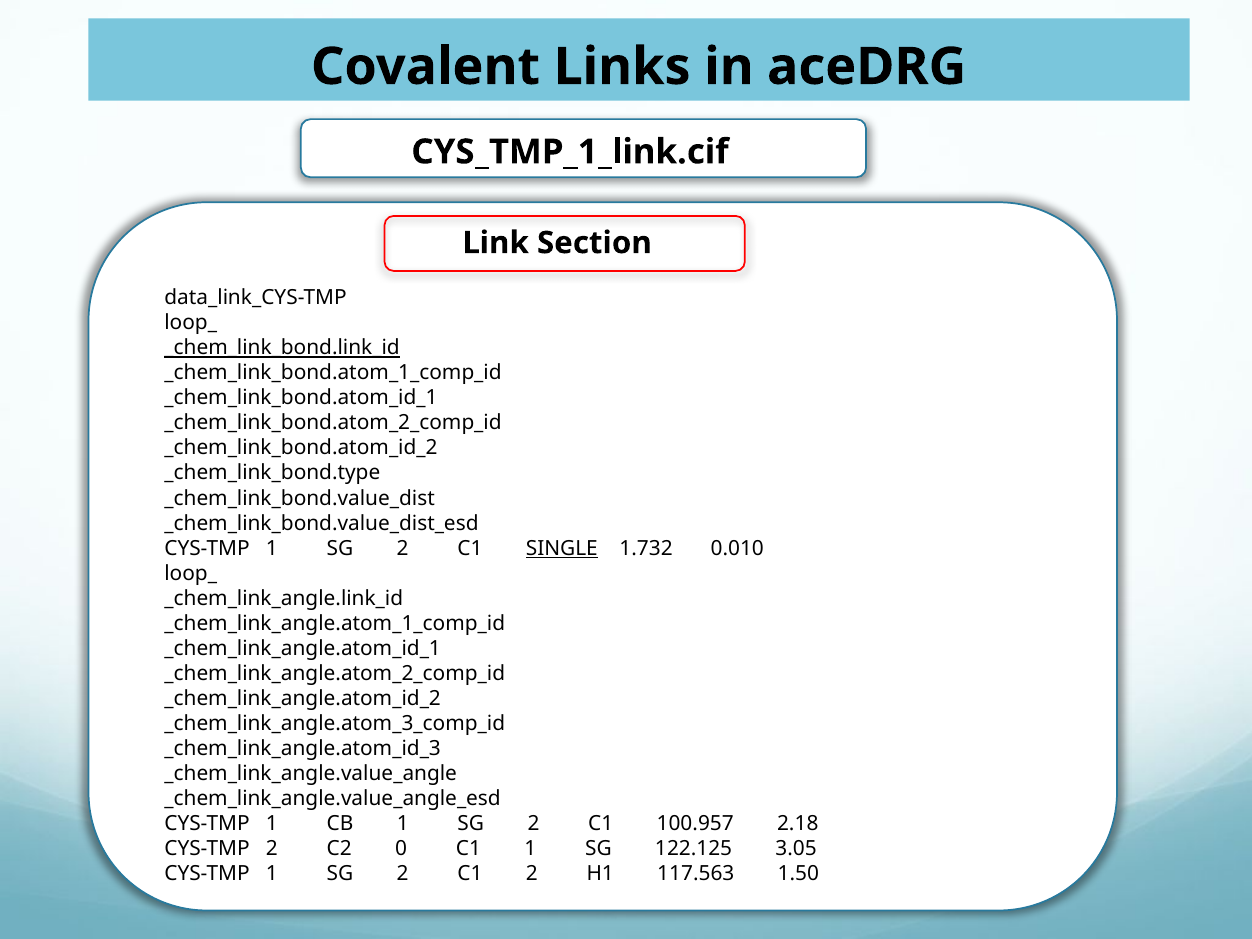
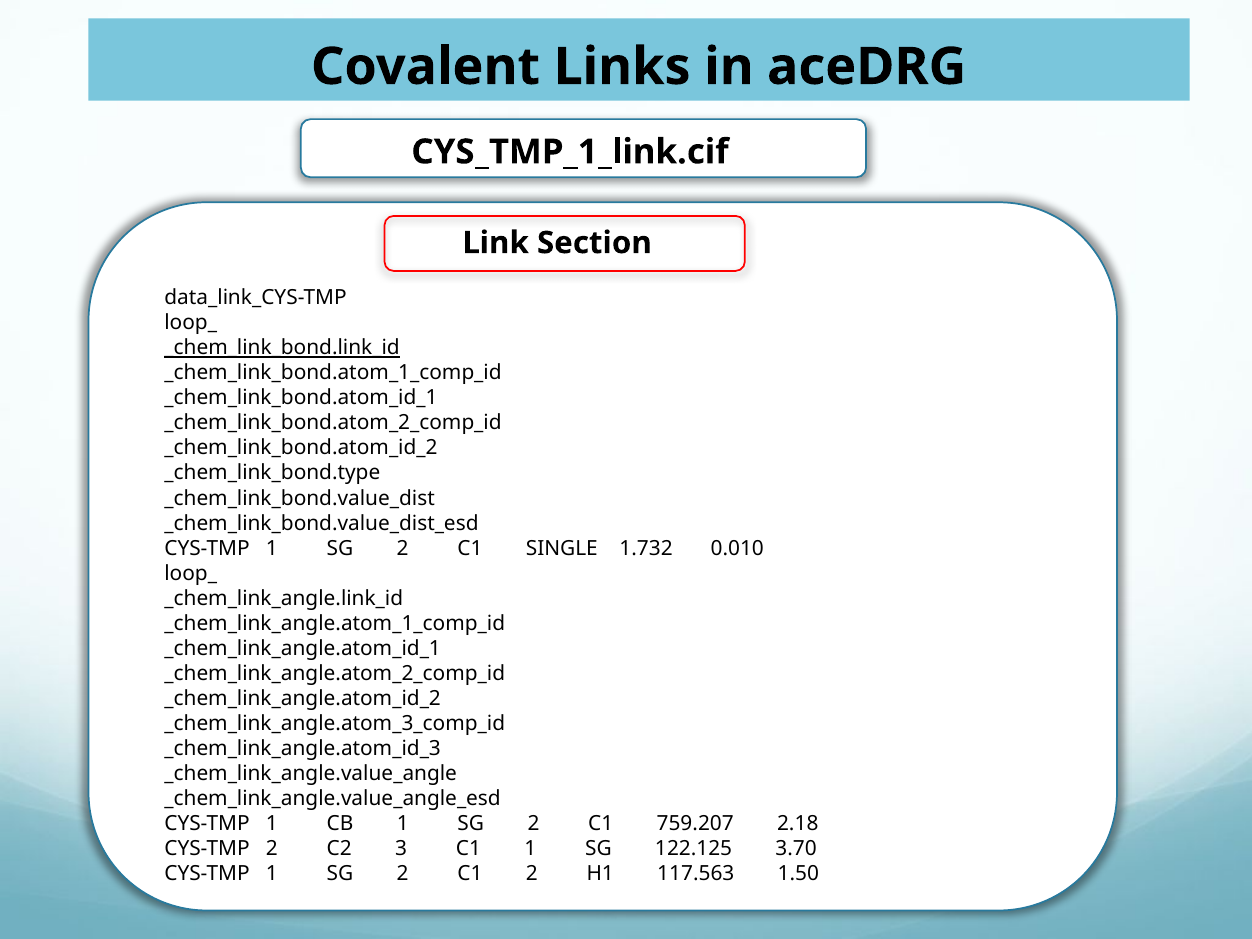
SINGLE underline: present -> none (562, 548)
100.957: 100.957 -> 759.207 (695, 824)
0: 0 -> 3 (401, 849)
3.05: 3.05 -> 3.70 (796, 849)
